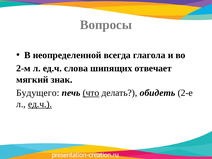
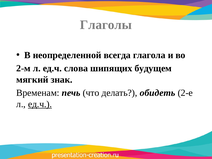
Вопросы: Вопросы -> Глаголы (106, 25)
отвечает: отвечает -> будущем (153, 68)
Будущего: Будущего -> Временам (38, 93)
что underline: present -> none (91, 93)
